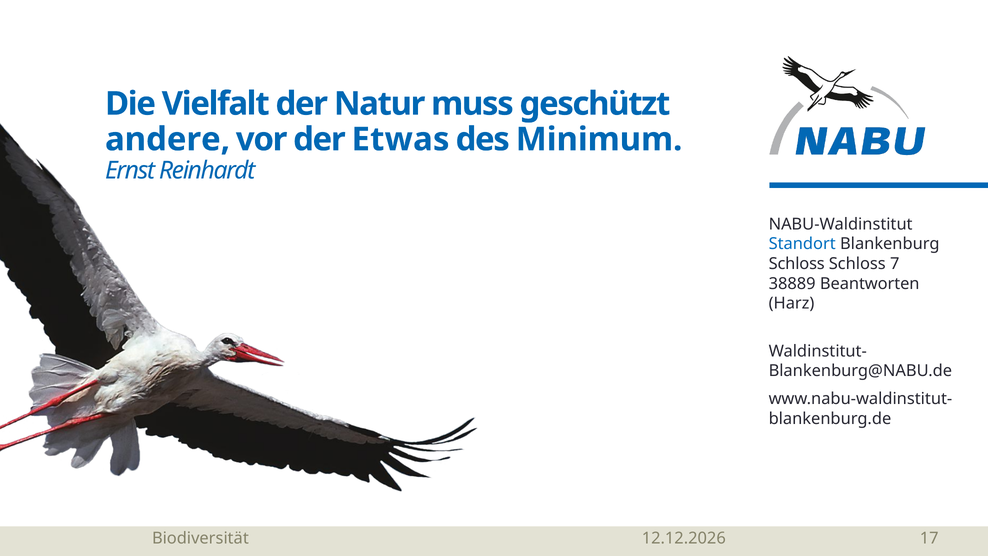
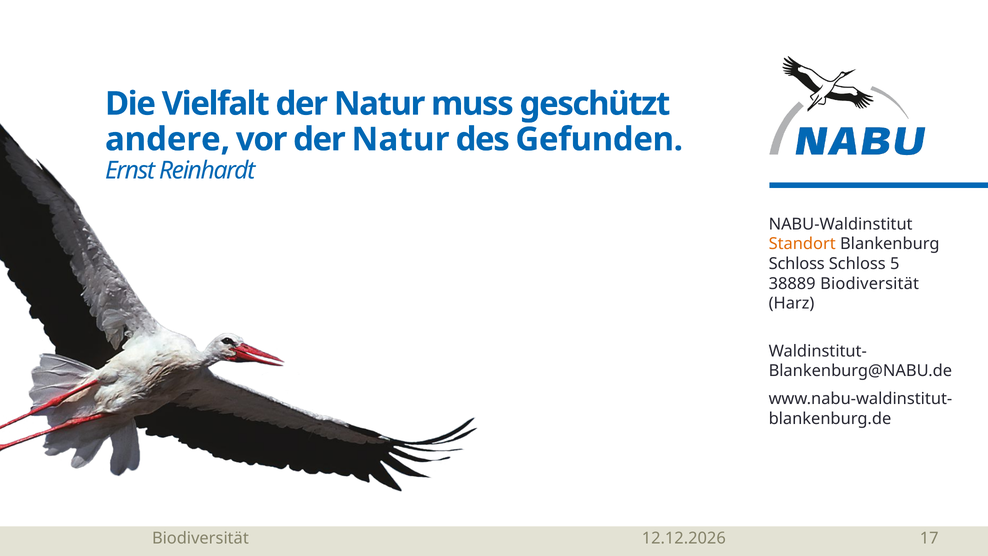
vor der Etwas: Etwas -> Natur (400, 139)
Minimum: Minimum -> Gefunden (599, 139)
Standort colour: blue -> orange (802, 244)
7: 7 -> 5 (895, 264)
38889 Beantworten: Beantworten -> Biodiversität (870, 283)
